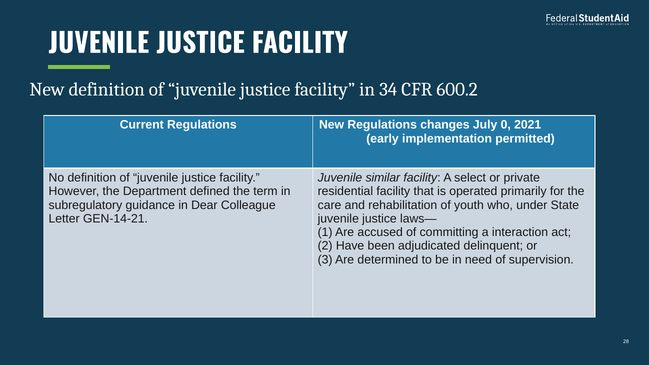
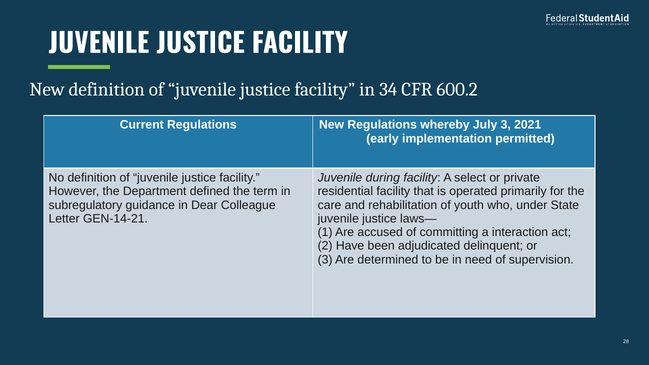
changes: changes -> whereby (445, 125)
July 0: 0 -> 3 (506, 125)
similar: similar -> during (383, 178)
